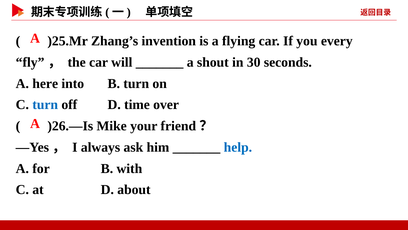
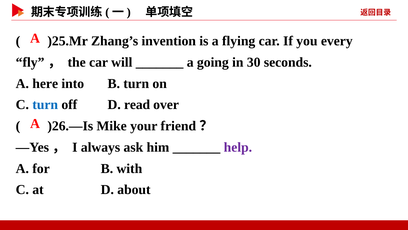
shout: shout -> going (213, 62)
time: time -> read (137, 105)
help colour: blue -> purple (238, 147)
